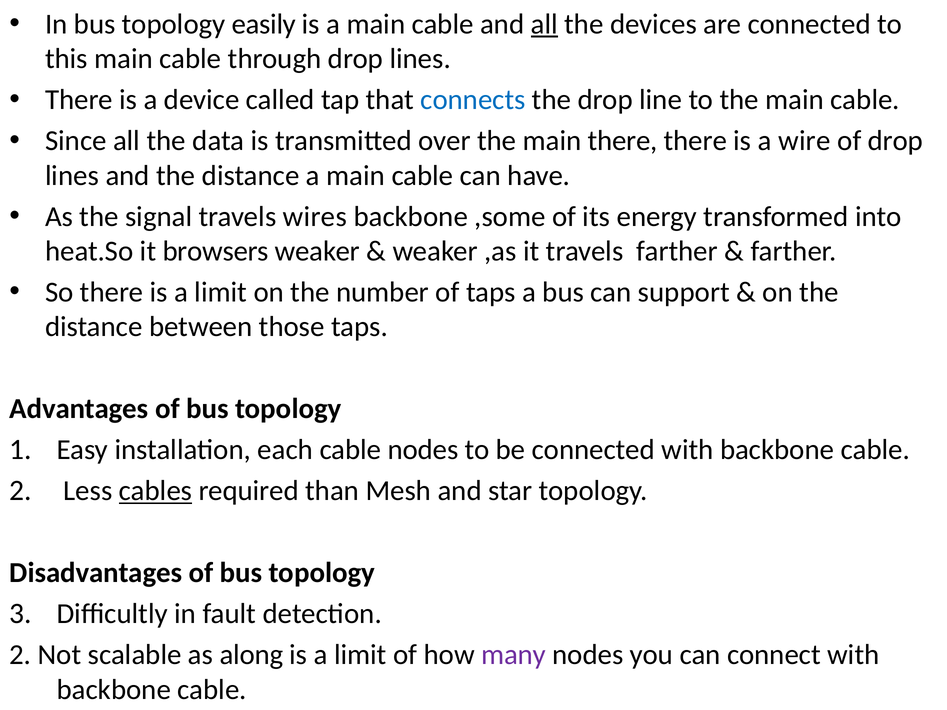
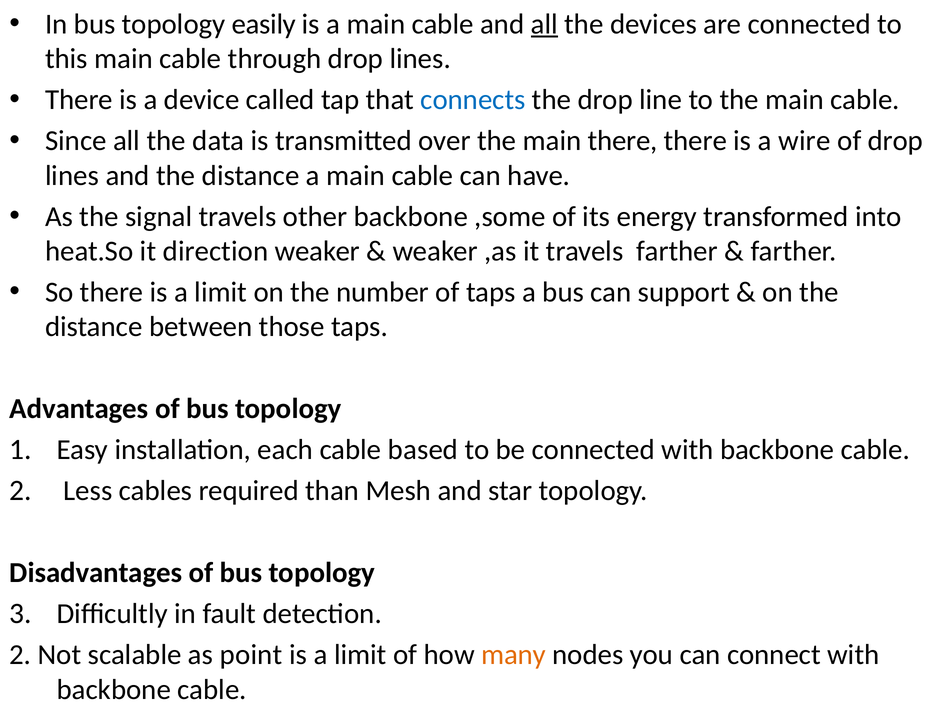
wires: wires -> other (315, 217)
browsers: browsers -> direction (216, 251)
cable nodes: nodes -> based (423, 450)
cables underline: present -> none (155, 491)
along: along -> point (251, 655)
many colour: purple -> orange (514, 655)
